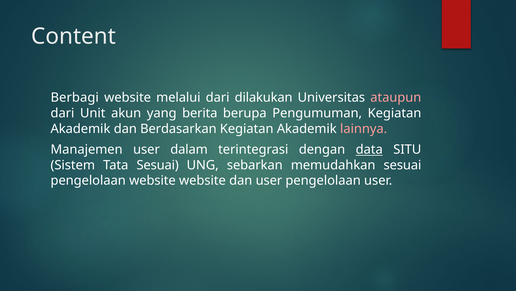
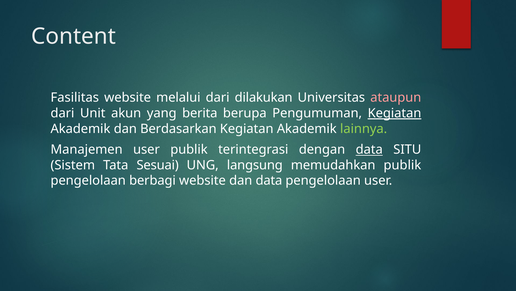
Berbagi: Berbagi -> Fasilitas (75, 97)
Kegiatan underline: none -> present (395, 113)
lainnya colour: pink -> light green (364, 128)
user dalam: dalam -> publik (189, 149)
sebarkan: sebarkan -> langsung (255, 165)
memudahkan sesuai: sesuai -> publik (402, 165)
pengelolaan website: website -> berbagi (152, 180)
dan user: user -> data (269, 180)
